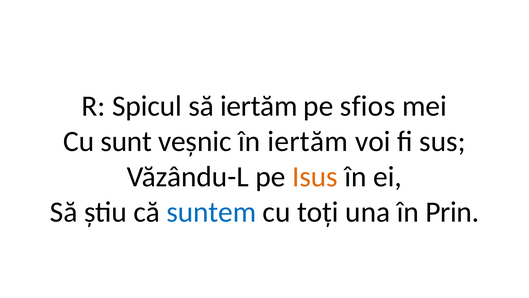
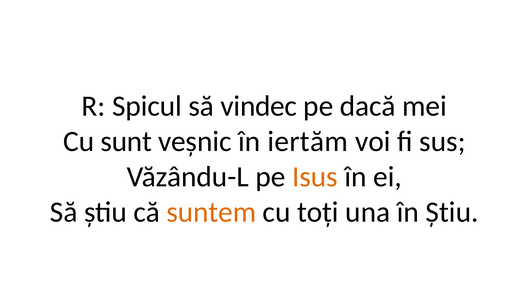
să iertăm: iertăm -> vindec (259, 106)
sfios: sfios -> dacă (368, 106)
suntem colour: blue -> orange (211, 212)
în Prin: Prin -> Știu (452, 212)
